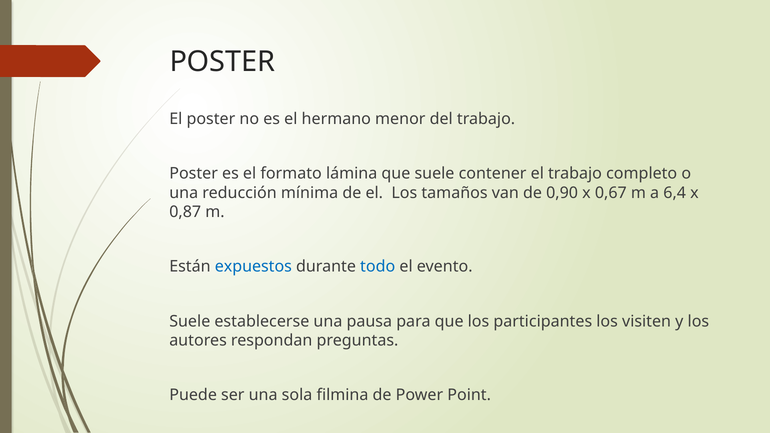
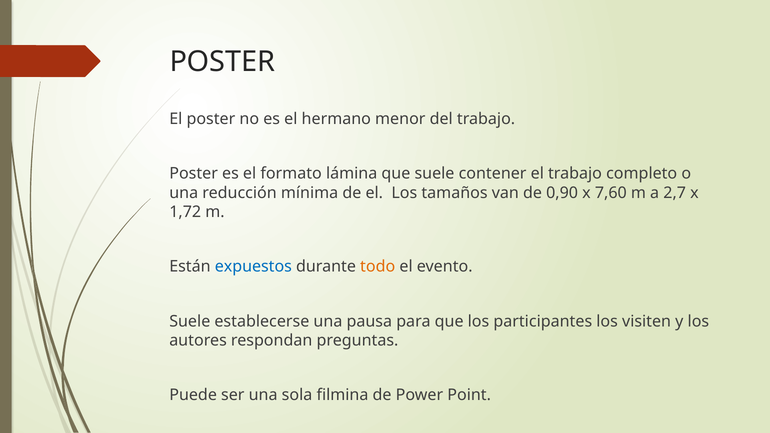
0,67: 0,67 -> 7,60 (611, 193)
6,4: 6,4 -> 2,7 (675, 193)
0,87: 0,87 -> 1,72 (185, 212)
todo colour: blue -> orange (378, 267)
